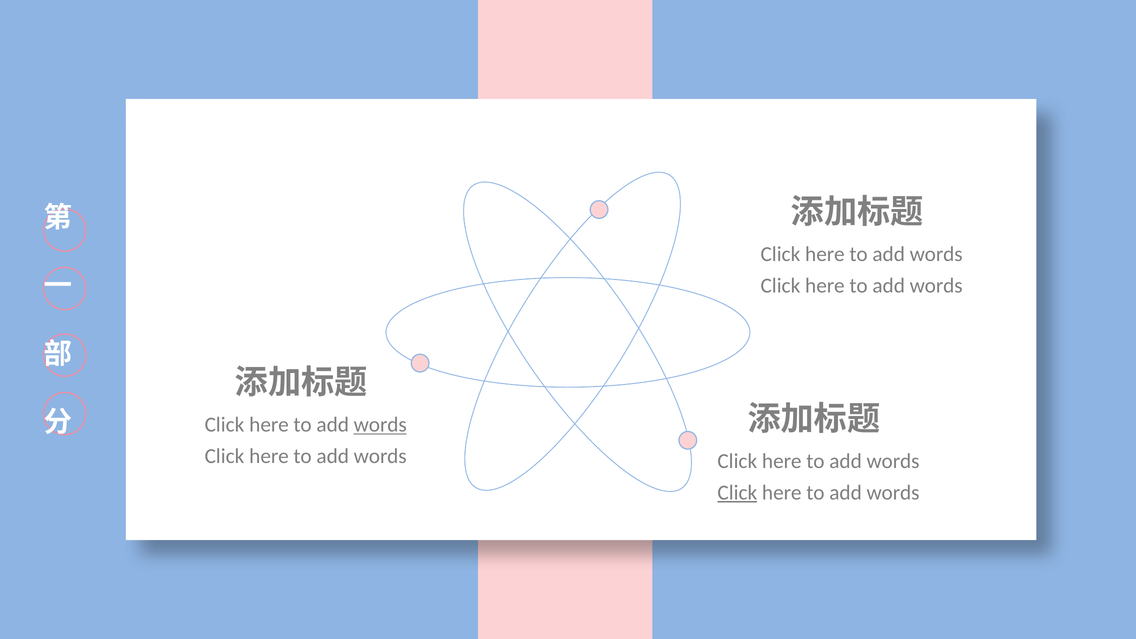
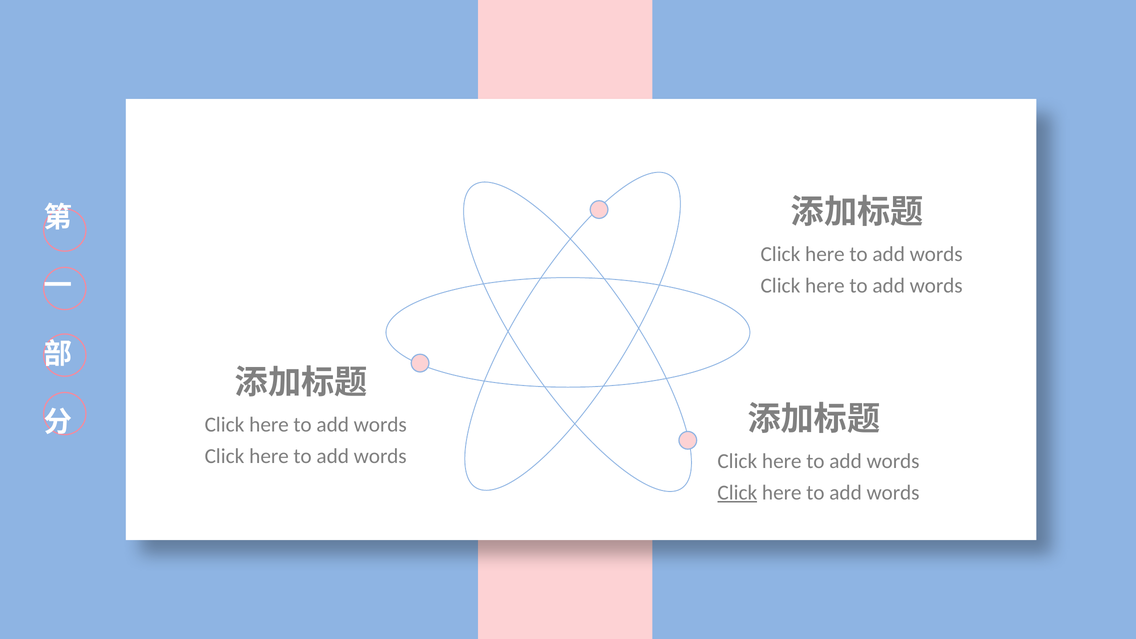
words underline: present -> none (380, 425)
